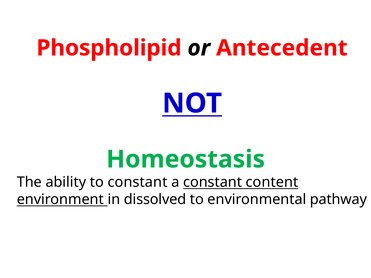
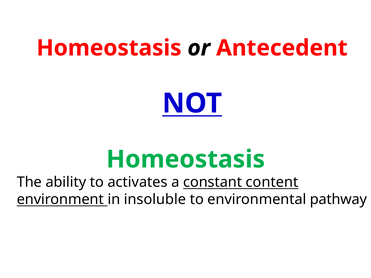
Phospholipid: Phospholipid -> Homeostasis (109, 48)
to constant: constant -> activates (138, 182)
dissolved: dissolved -> insoluble (155, 200)
